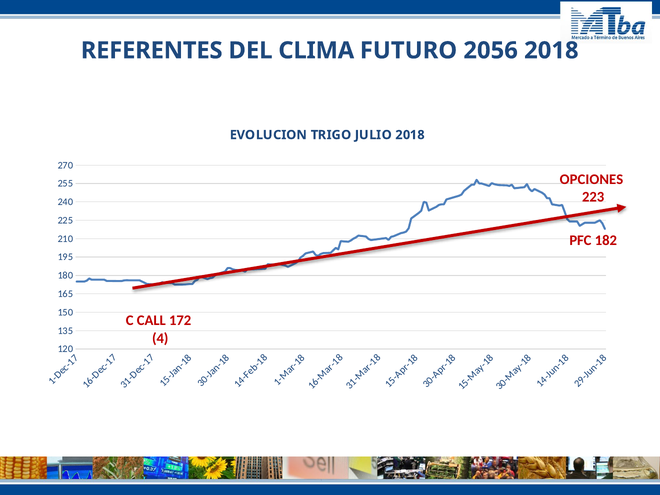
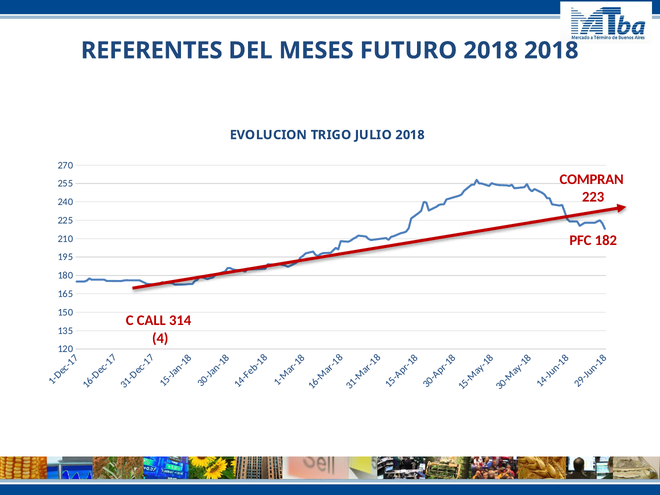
CLIMA: CLIMA -> MESES (316, 50)
FUTURO 2056: 2056 -> 2018 (491, 50)
OPCIONES: OPCIONES -> COMPRAN (592, 179)
172: 172 -> 314 (180, 321)
